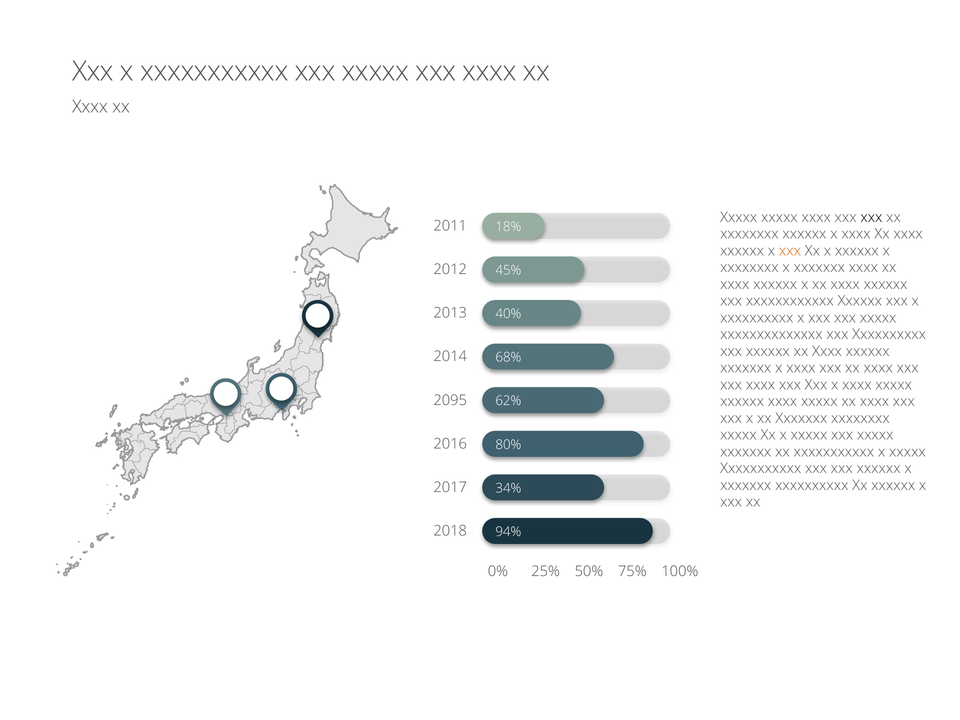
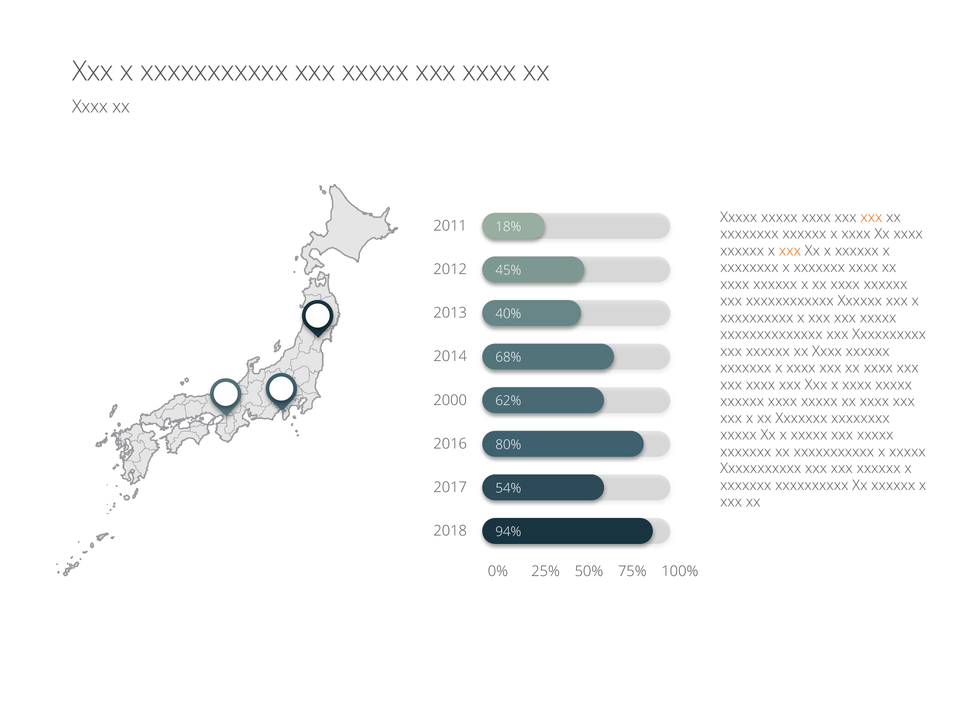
xxx colour: black -> orange (871, 217)
2095: 2095 -> 2000 (450, 400)
34%: 34% -> 54% (508, 488)
